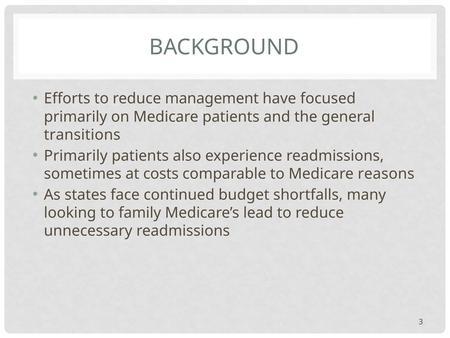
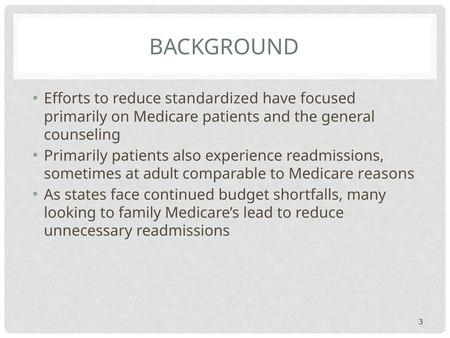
management: management -> standardized (212, 99)
transitions: transitions -> counseling (82, 135)
costs: costs -> adult (161, 174)
